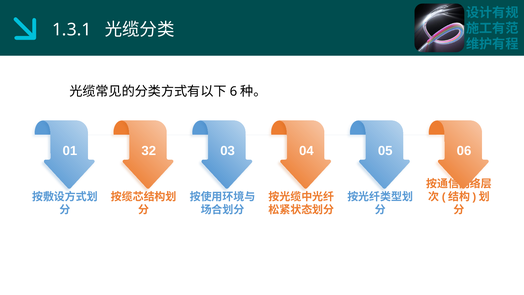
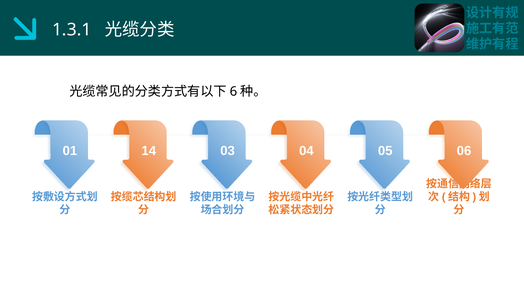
32: 32 -> 14 (149, 151)
